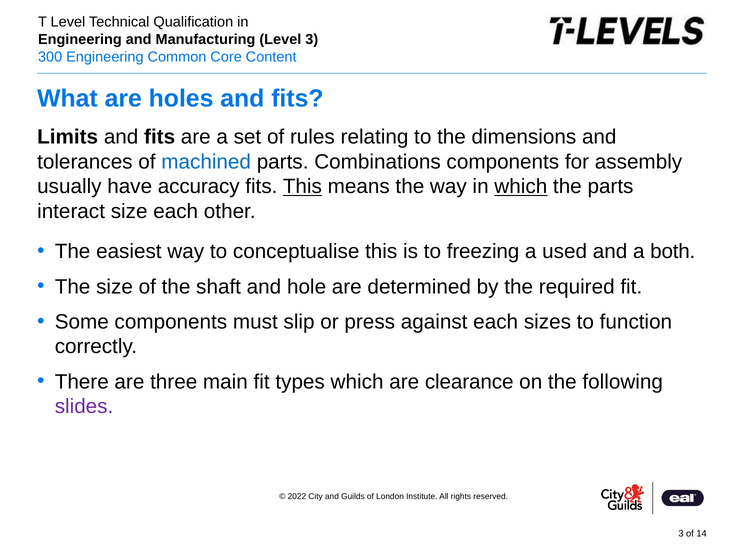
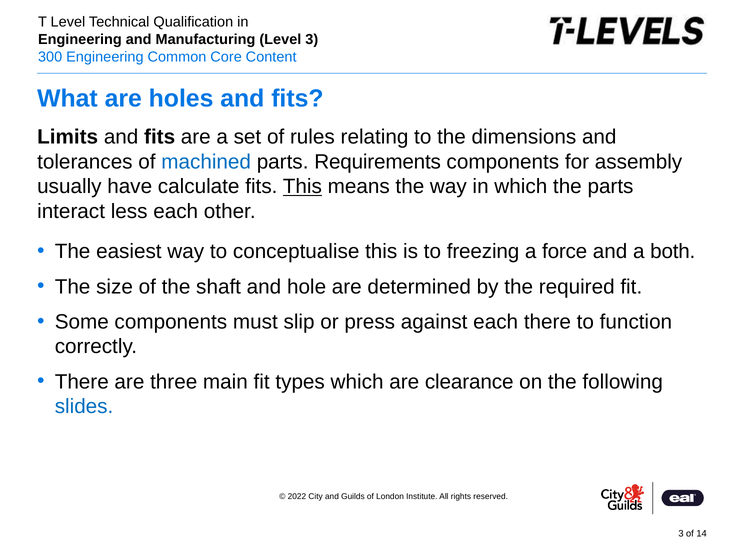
Combinations: Combinations -> Requirements (378, 162)
accuracy: accuracy -> calculate (199, 186)
which underline: present -> none (521, 186)
interact size: size -> less (129, 211)
used: used -> force (565, 252)
each sizes: sizes -> there (547, 322)
slides colour: purple -> blue (84, 407)
